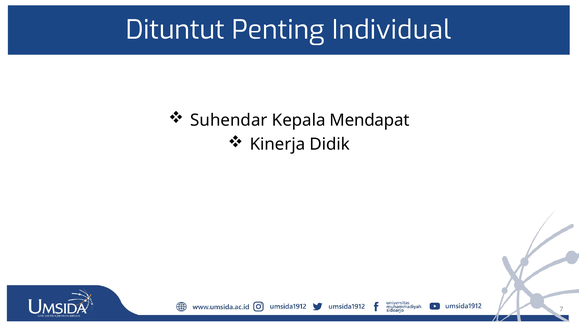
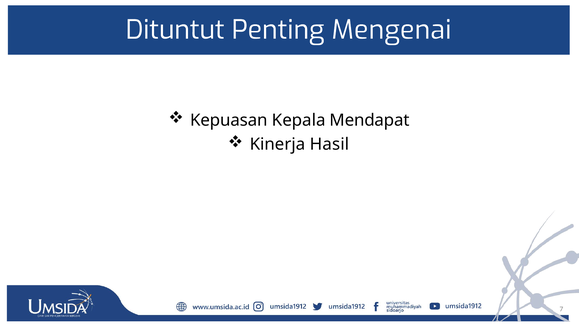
Individual: Individual -> Mengenai (391, 30)
Suhendar: Suhendar -> Kepuasan (229, 120)
Didik: Didik -> Hasil (330, 145)
